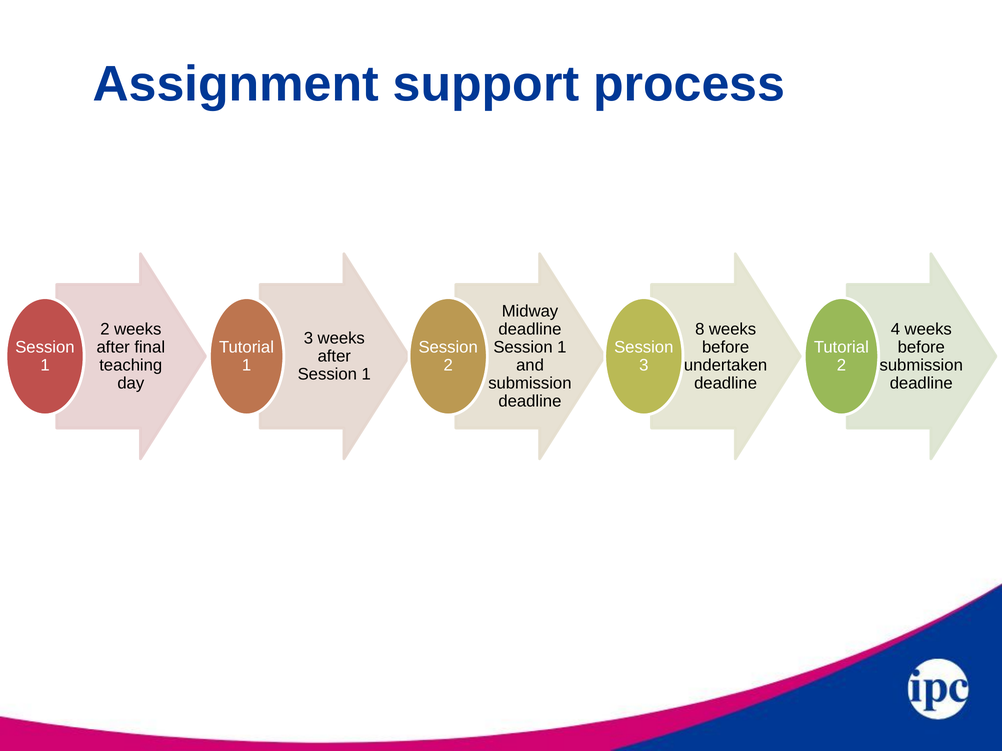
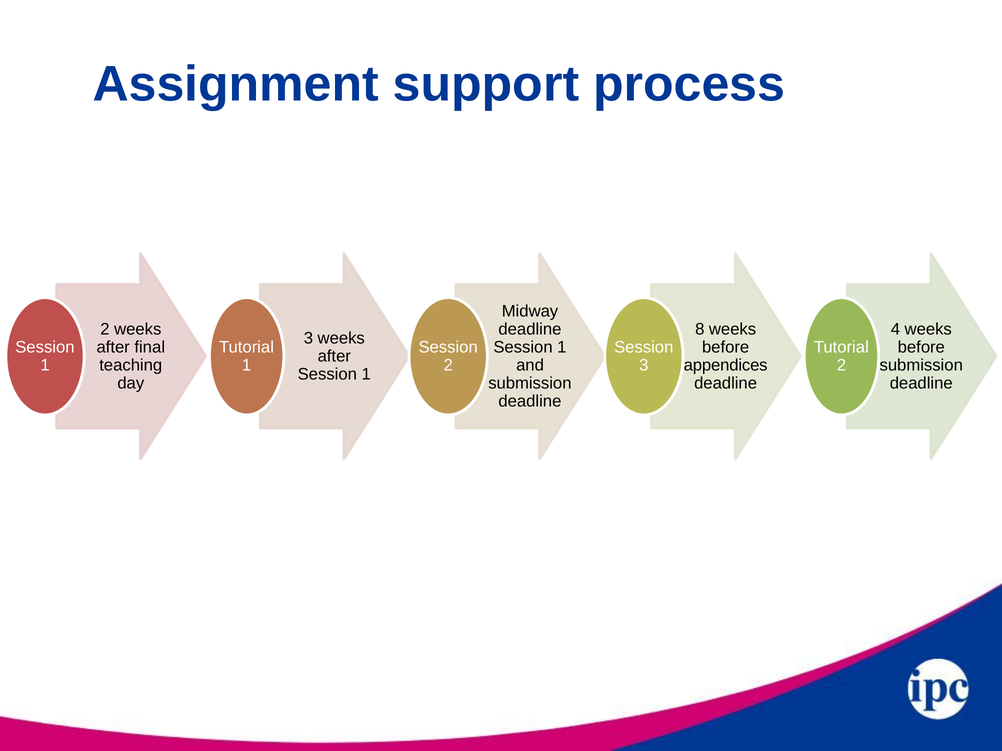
undertaken: undertaken -> appendices (726, 365)
